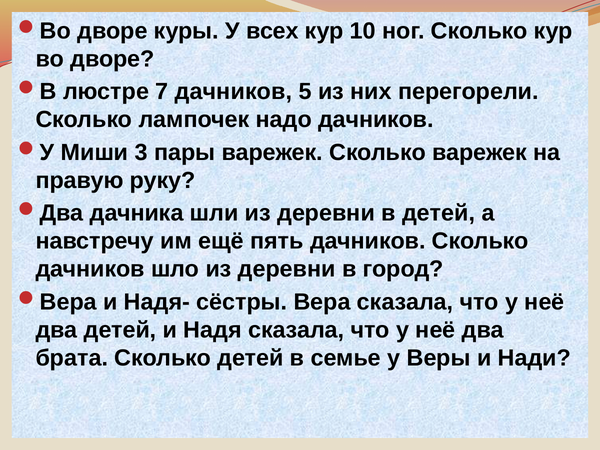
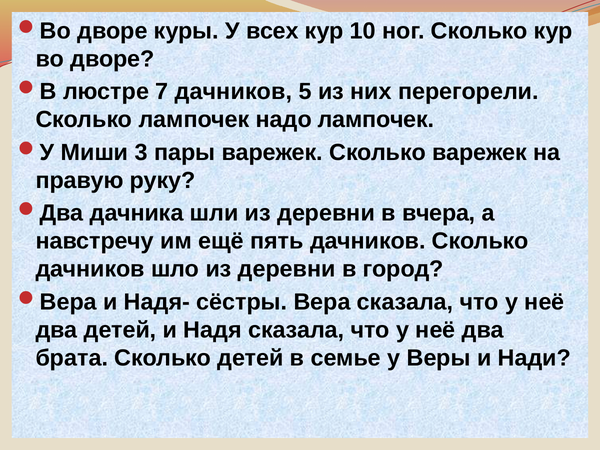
надо дачников: дачников -> лампочек (376, 120)
в детей: детей -> вчера (439, 213)
